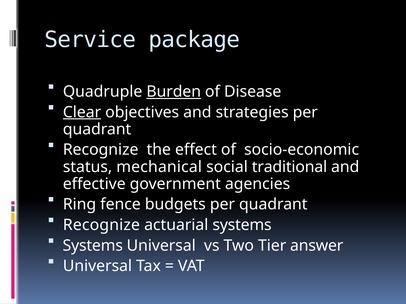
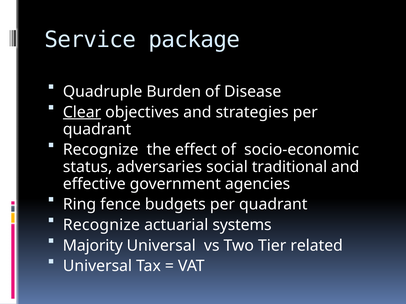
Burden underline: present -> none (174, 92)
mechanical: mechanical -> adversaries (159, 167)
Systems: Systems -> Majority (93, 246)
answer: answer -> related (317, 246)
